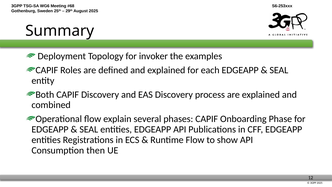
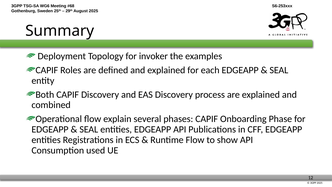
then: then -> used (96, 150)
